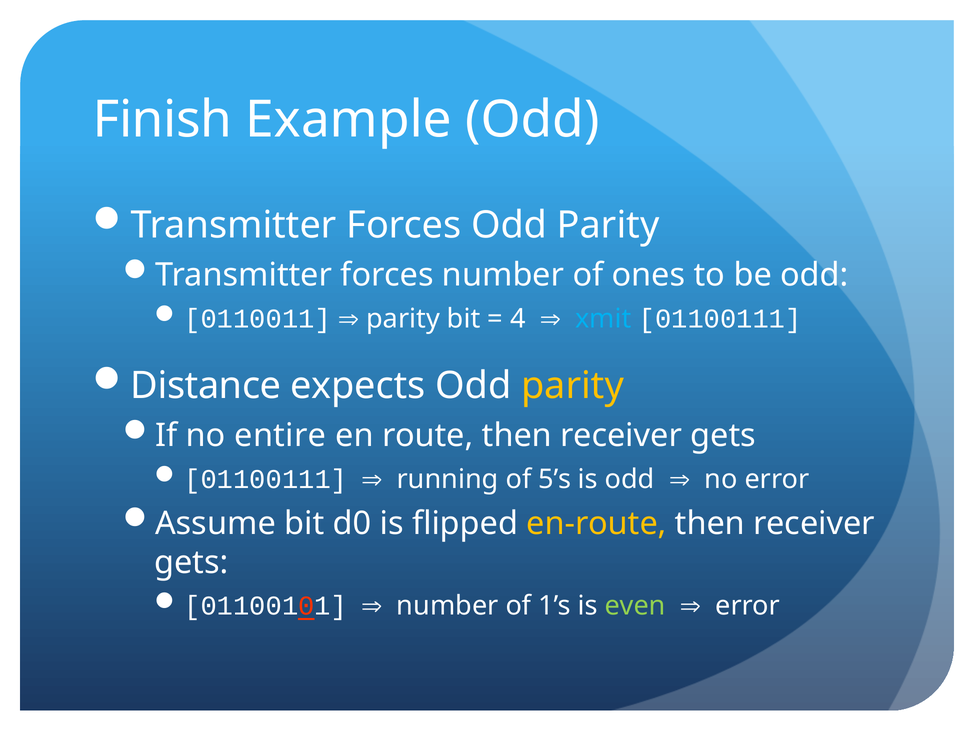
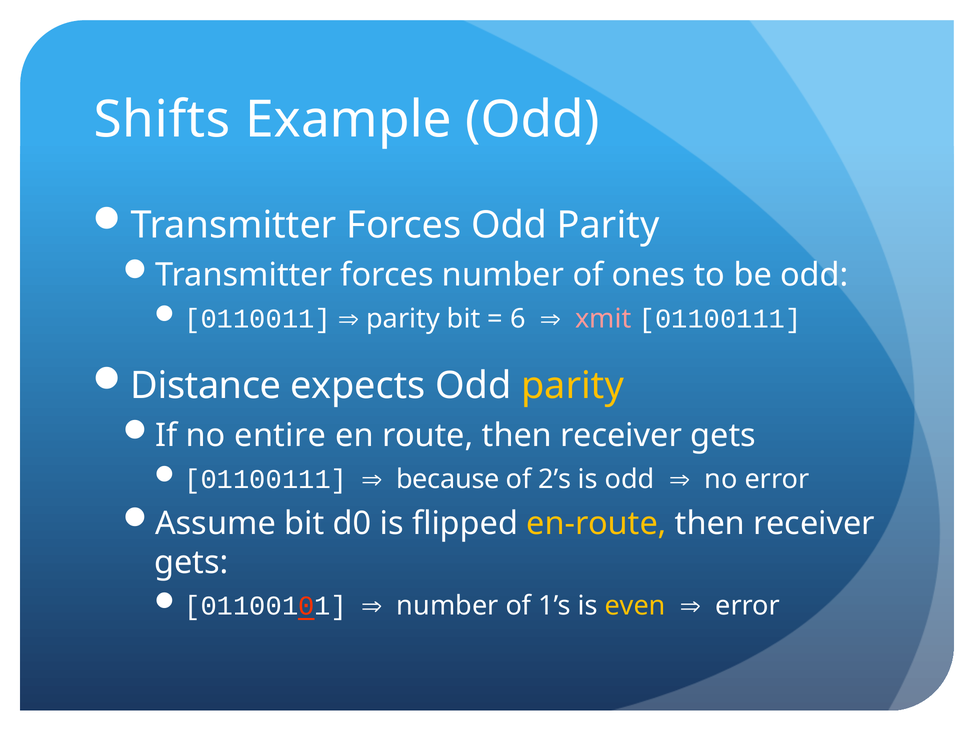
Finish: Finish -> Shifts (162, 120)
4: 4 -> 6 (518, 319)
xmit colour: light blue -> pink (603, 319)
running: running -> because (448, 479)
5’s: 5’s -> 2’s (555, 479)
even colour: light green -> yellow (635, 605)
